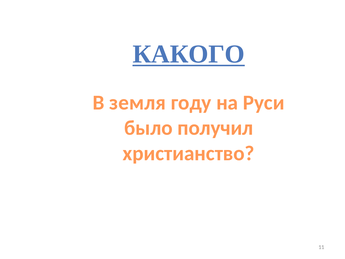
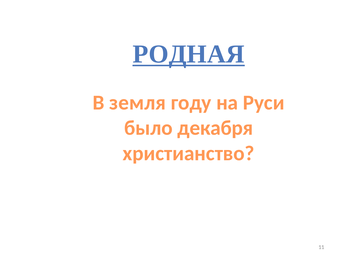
КАКОГО: КАКОГО -> РОДНАЯ (189, 54)
получил: получил -> декабря (215, 128)
